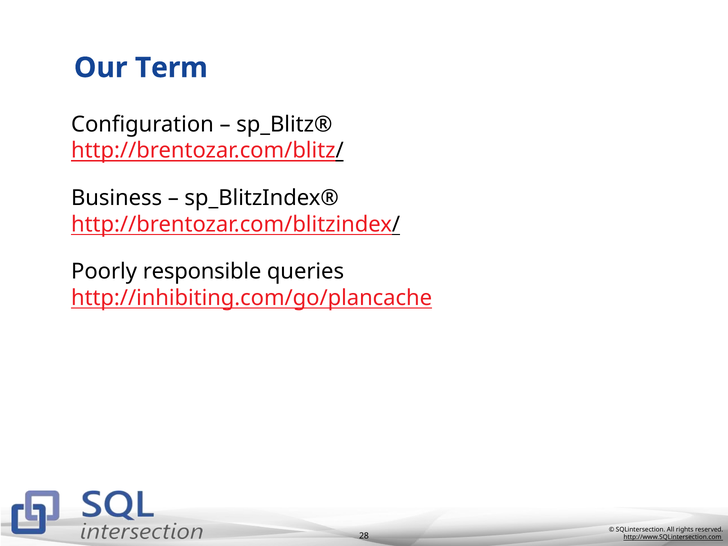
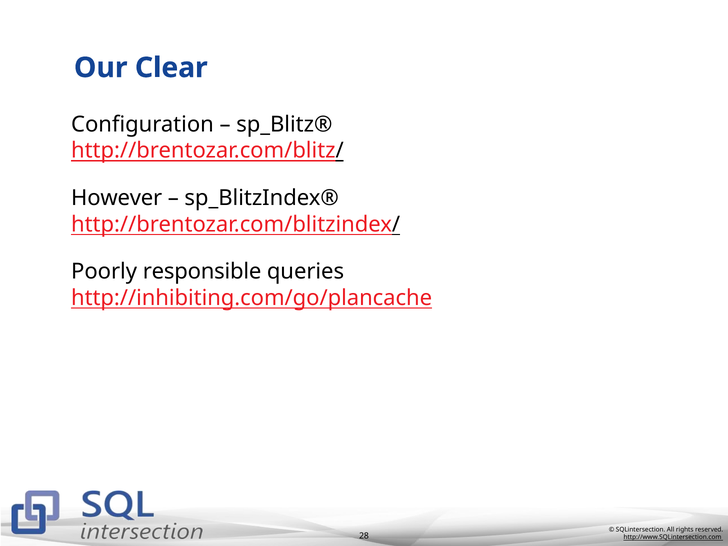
Term: Term -> Clear (171, 68)
Business: Business -> However (117, 198)
